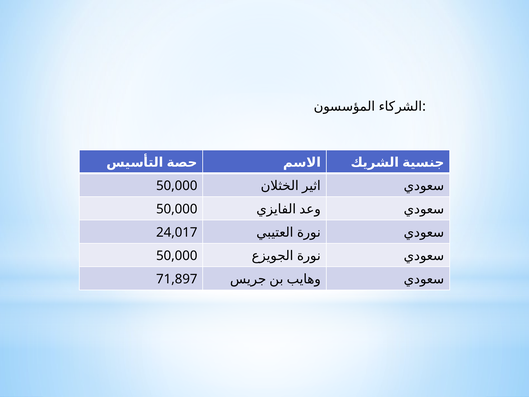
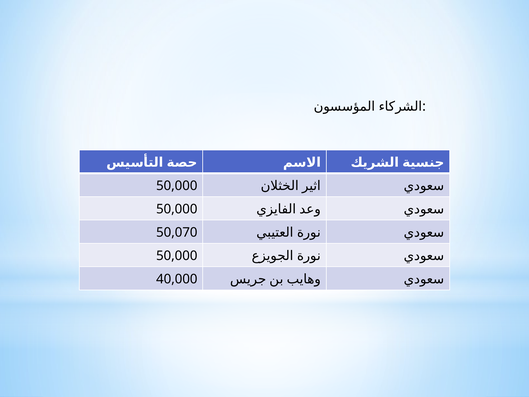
24,017: 24,017 -> 50,070 (177, 232)
71,897: 71,897 -> 40,000 (177, 279)
